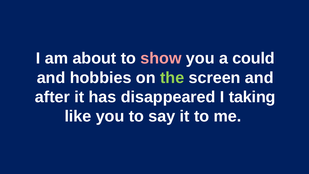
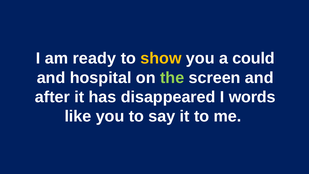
about: about -> ready (94, 58)
show colour: pink -> yellow (161, 58)
hobbies: hobbies -> hospital (101, 78)
taking: taking -> words (252, 97)
